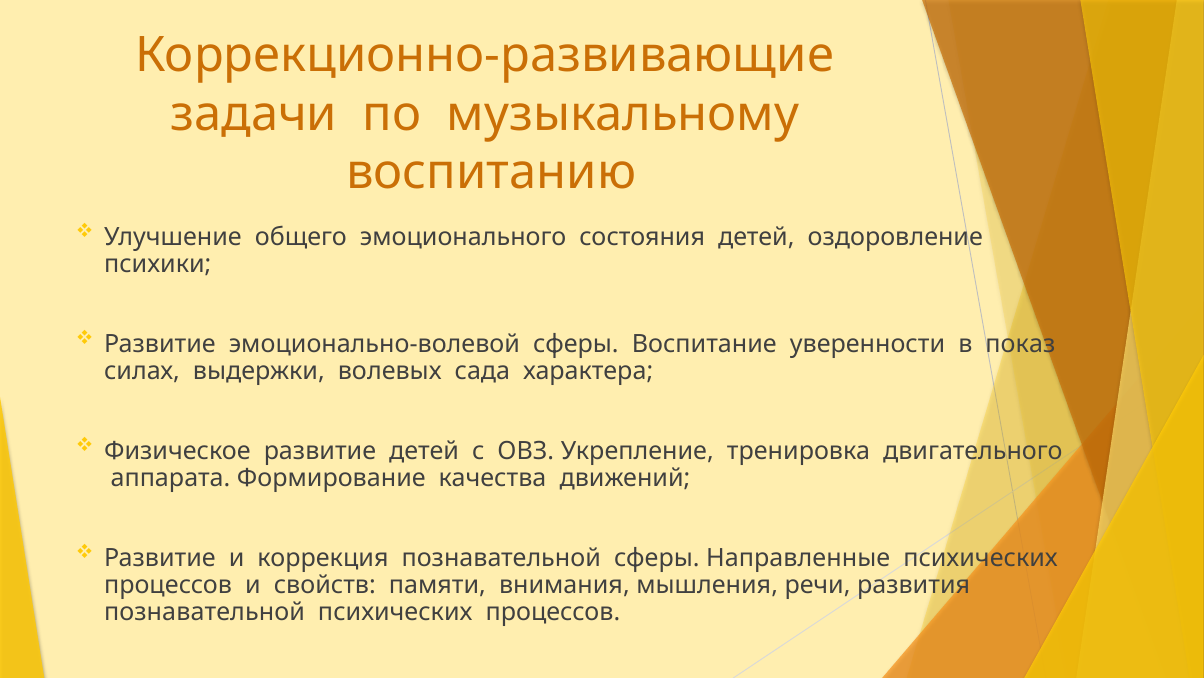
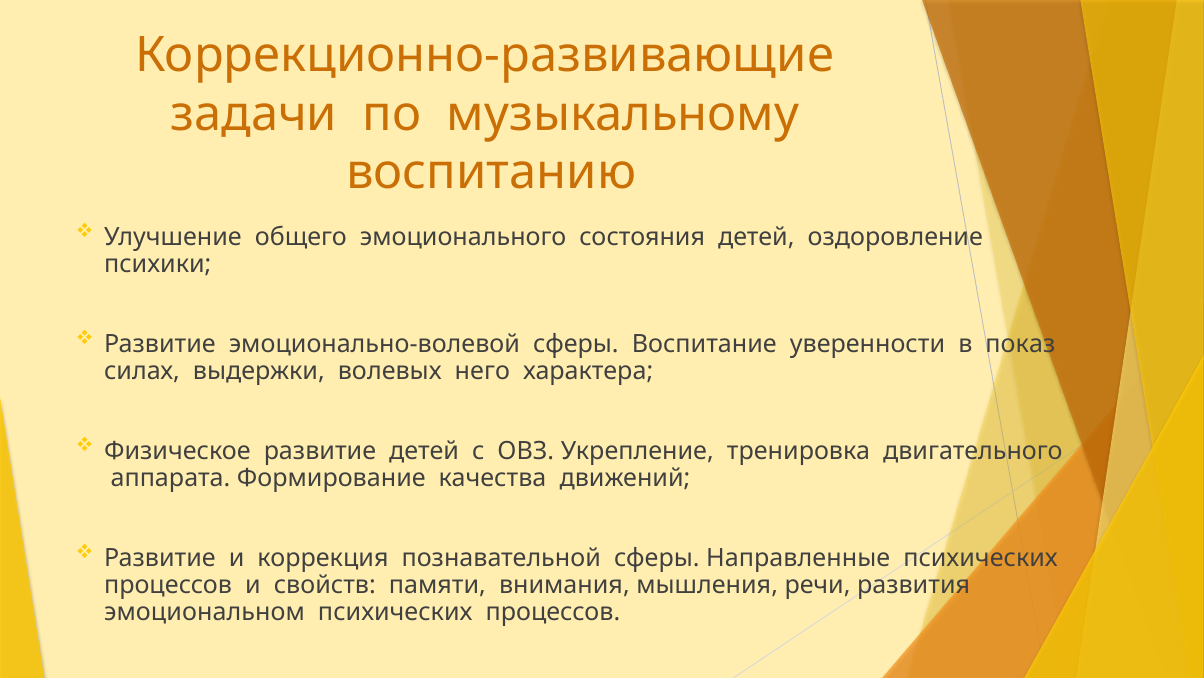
сада: сада -> него (482, 371)
познавательной: познавательной -> эмоциональном (205, 612)
